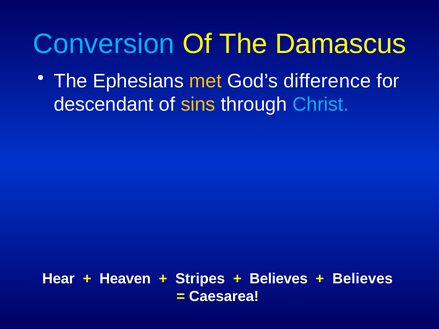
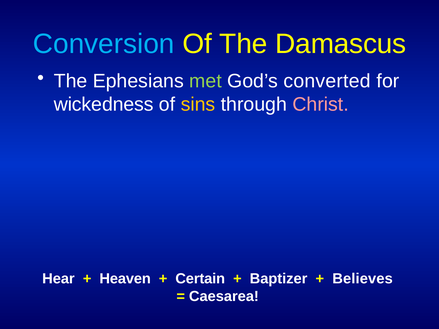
met colour: yellow -> light green (206, 81)
difference: difference -> converted (327, 81)
descendant: descendant -> wickedness (104, 105)
Christ colour: light blue -> pink (321, 105)
Stripes: Stripes -> Certain (200, 279)
Believes: Believes -> Baptizer (279, 279)
